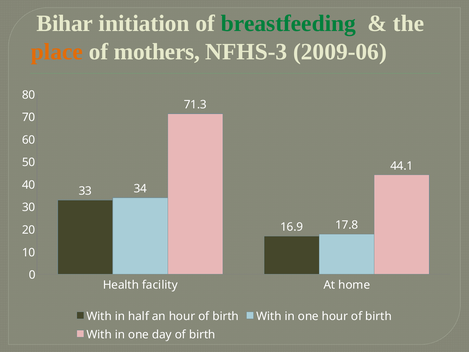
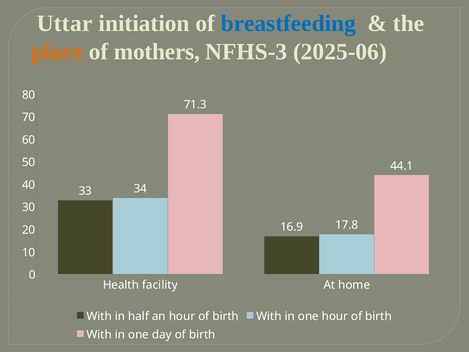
Bihar: Bihar -> Uttar (65, 24)
breastfeeding colour: green -> blue (288, 24)
2009-06: 2009-06 -> 2025-06 (340, 52)
